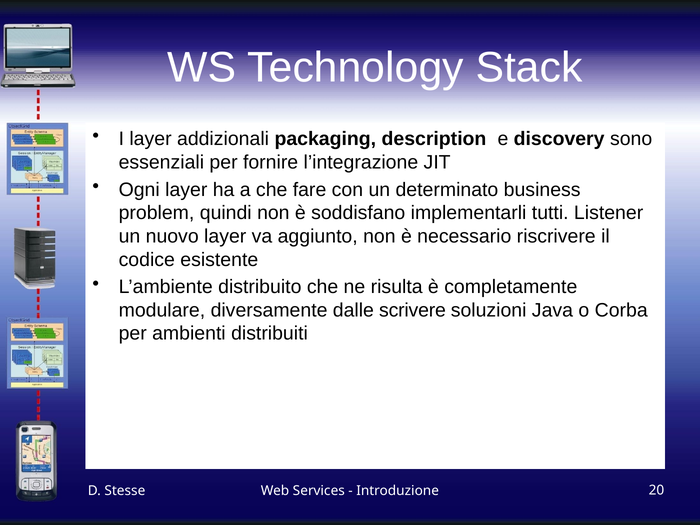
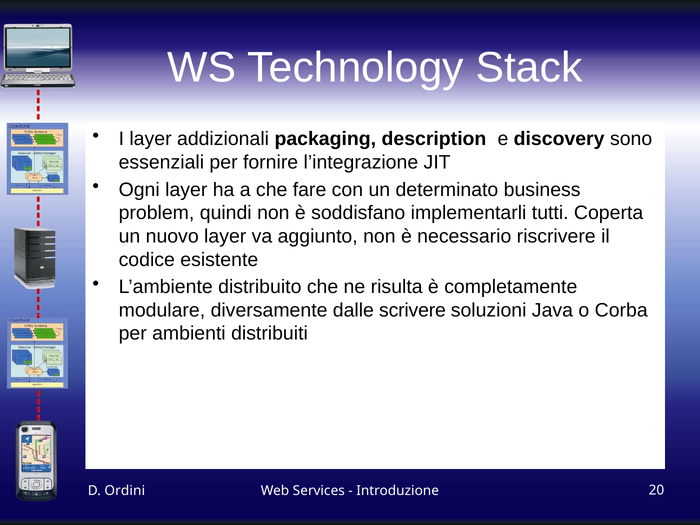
Listener: Listener -> Coperta (609, 213)
Stesse: Stesse -> Ordini (125, 491)
